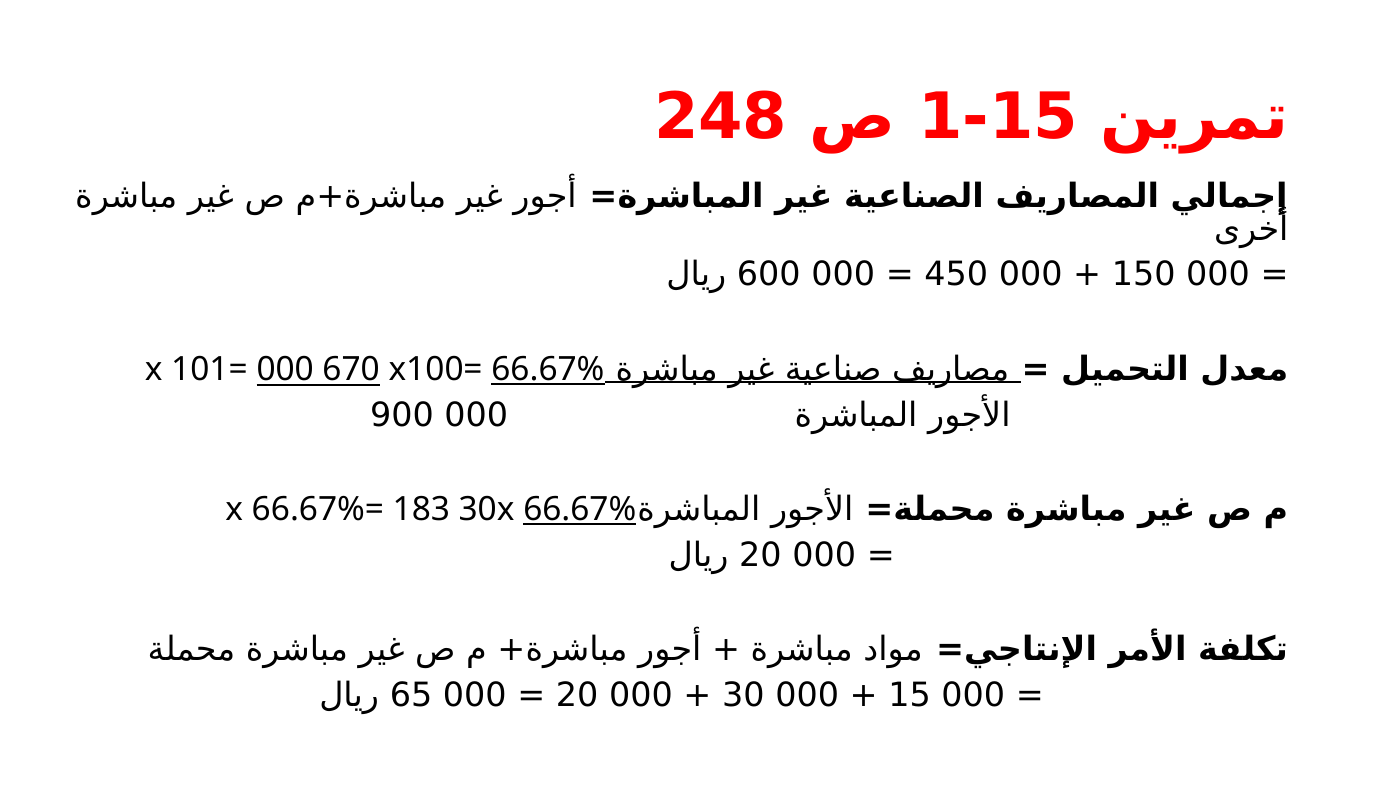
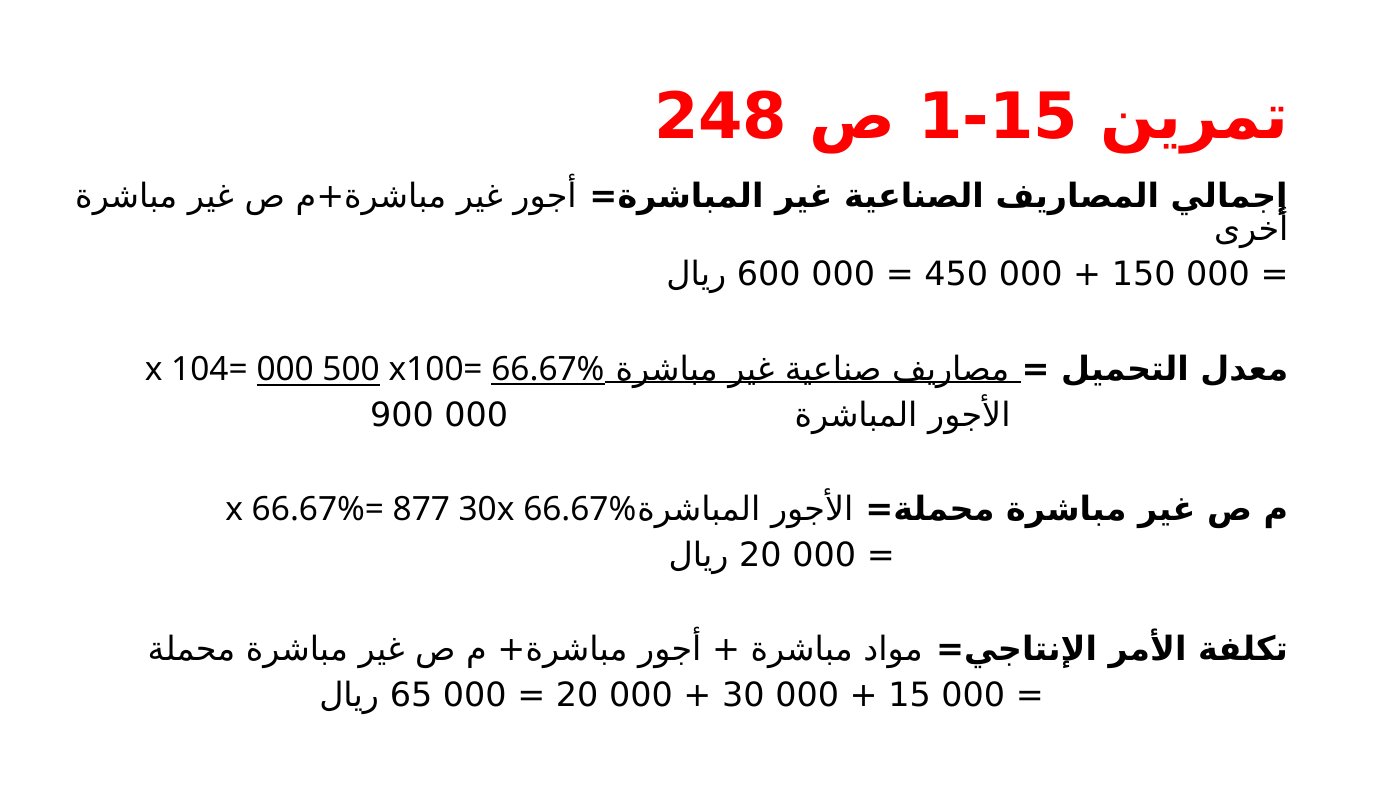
101=: 101= -> 104= (209, 369)
670: 670 -> 500 (351, 369)
183: 183 -> 877 (421, 509)
66.67% underline: present -> none (580, 509)
